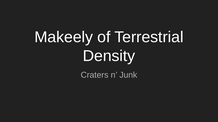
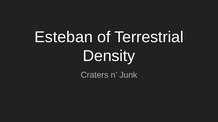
Makeely: Makeely -> Esteban (64, 37)
